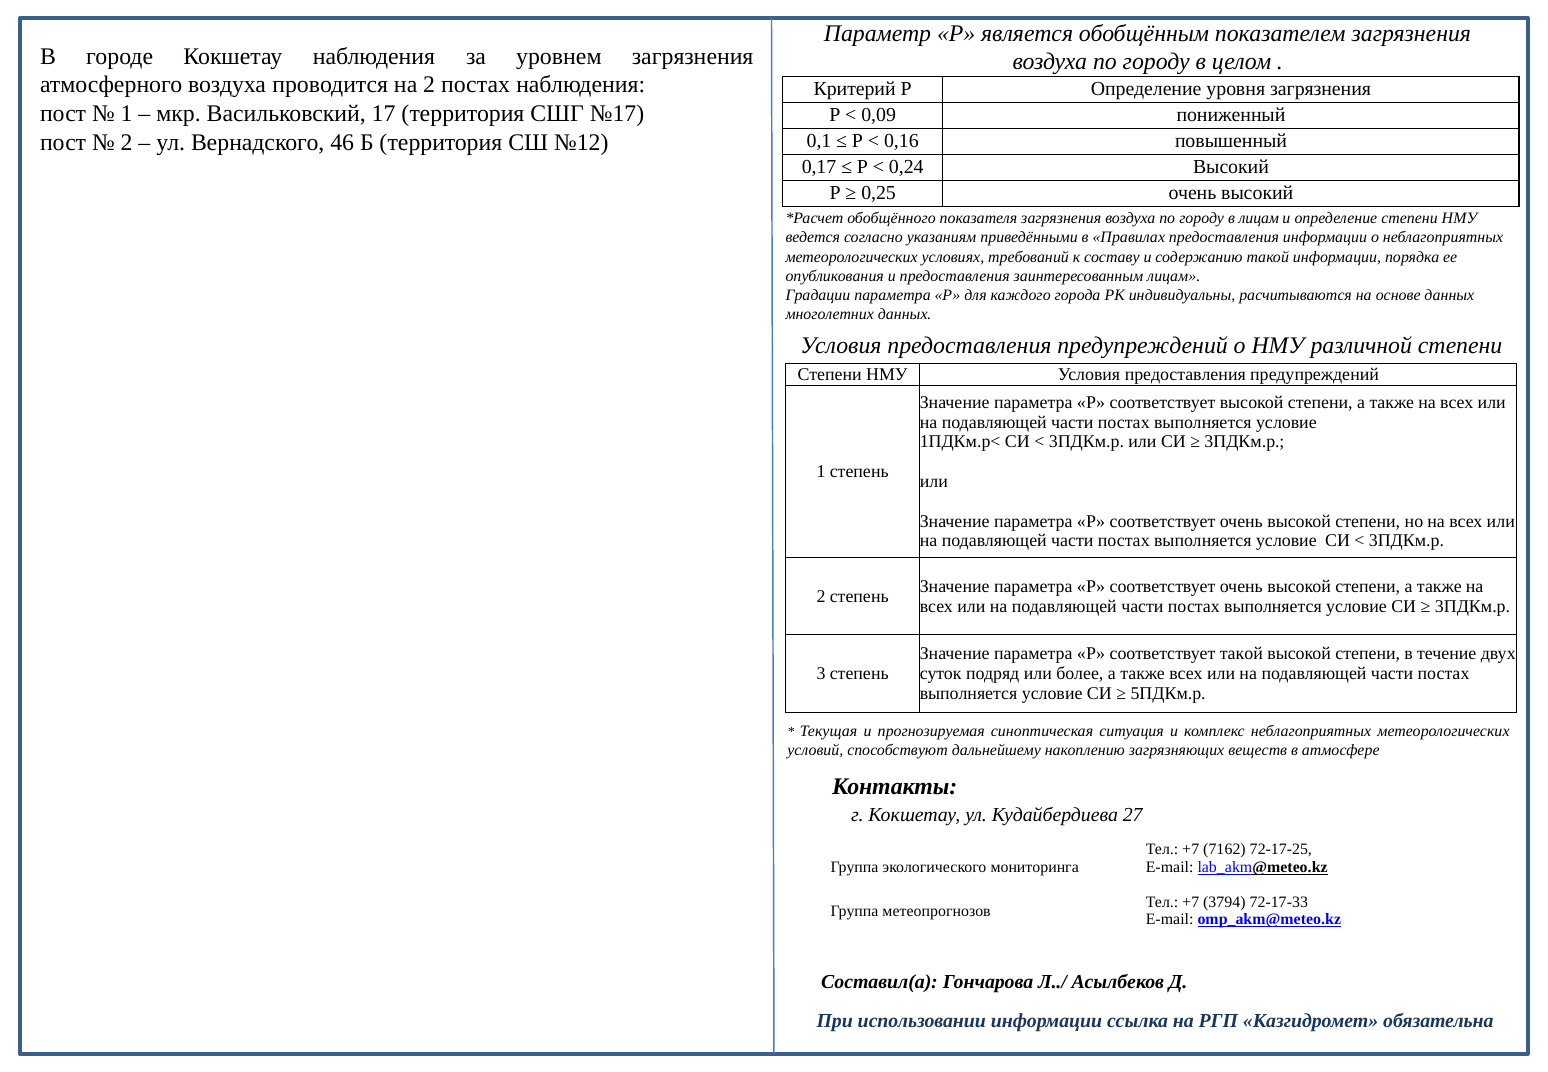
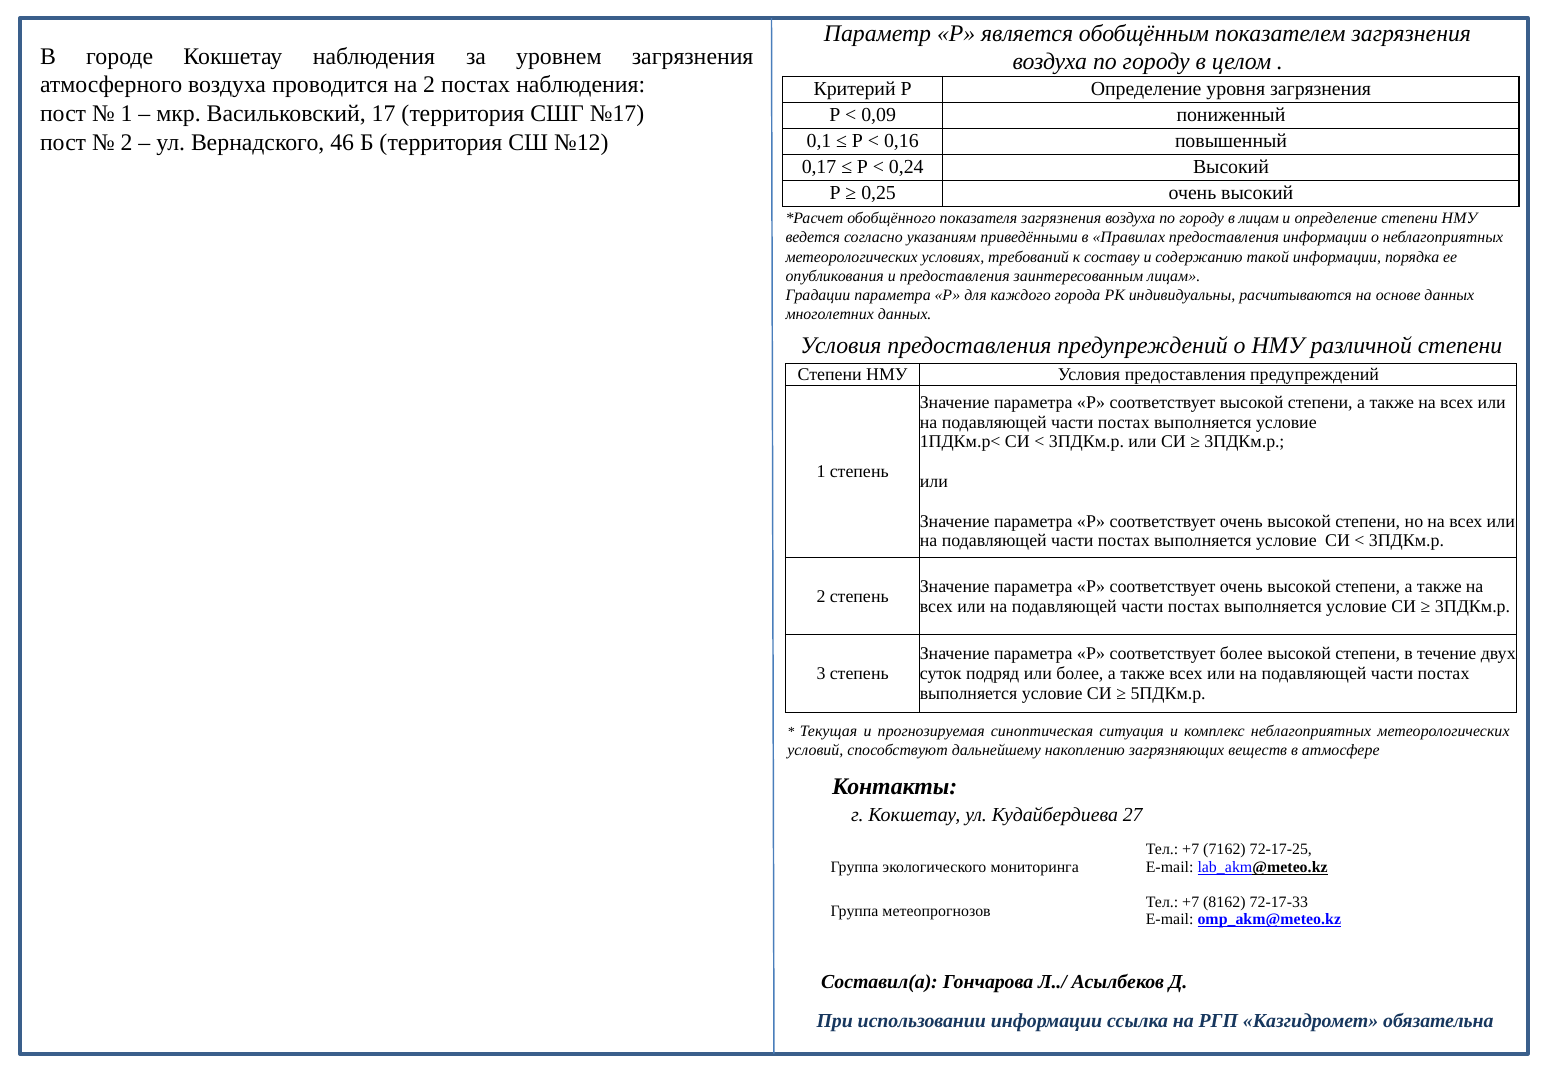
соответствует такой: такой -> более (1241, 654)
3794: 3794 -> 8162 (1224, 902)
